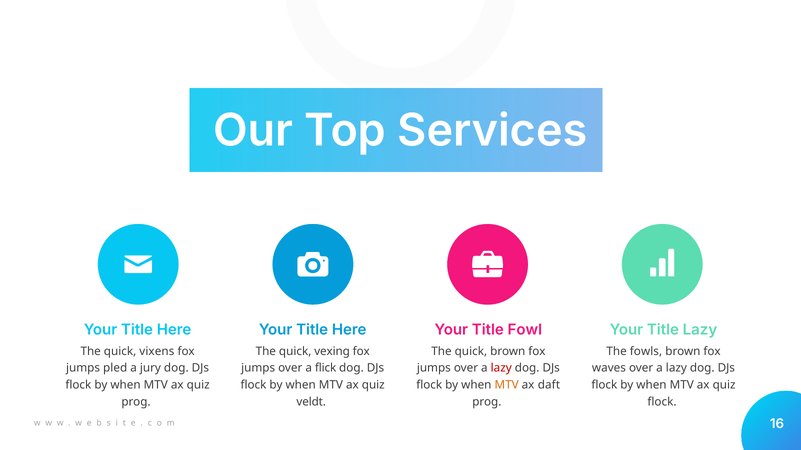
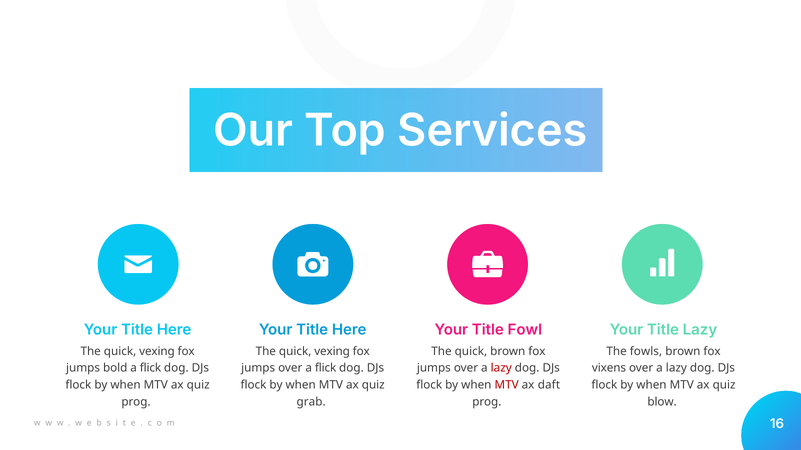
vixens: vixens -> vexing (157, 352)
pled: pled -> bold (115, 369)
jury: jury -> flick (150, 369)
waves: waves -> vixens (609, 369)
MTV colour: orange -> red (507, 385)
veldt: veldt -> grab (311, 402)
flock: flock -> blow (662, 402)
